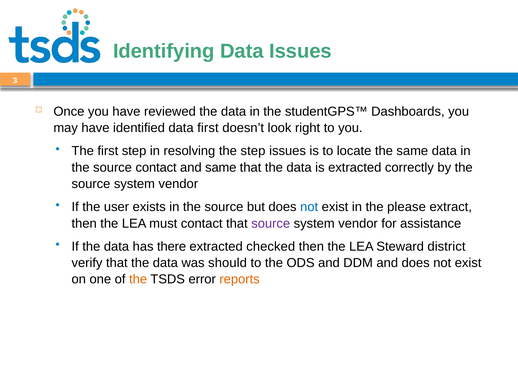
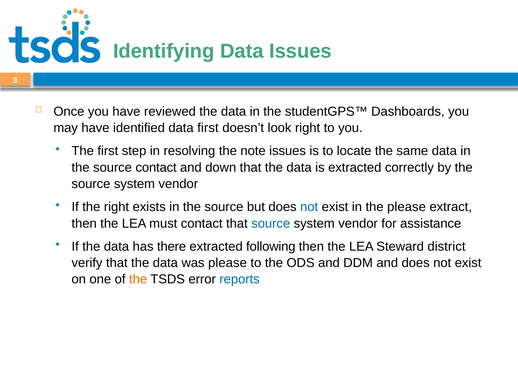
the step: step -> note (253, 151)
and same: same -> down (221, 167)
the user: user -> right (116, 207)
source colour: purple -> blue (271, 223)
checked: checked -> following (271, 246)
was should: should -> please (228, 263)
reports colour: orange -> blue (240, 279)
